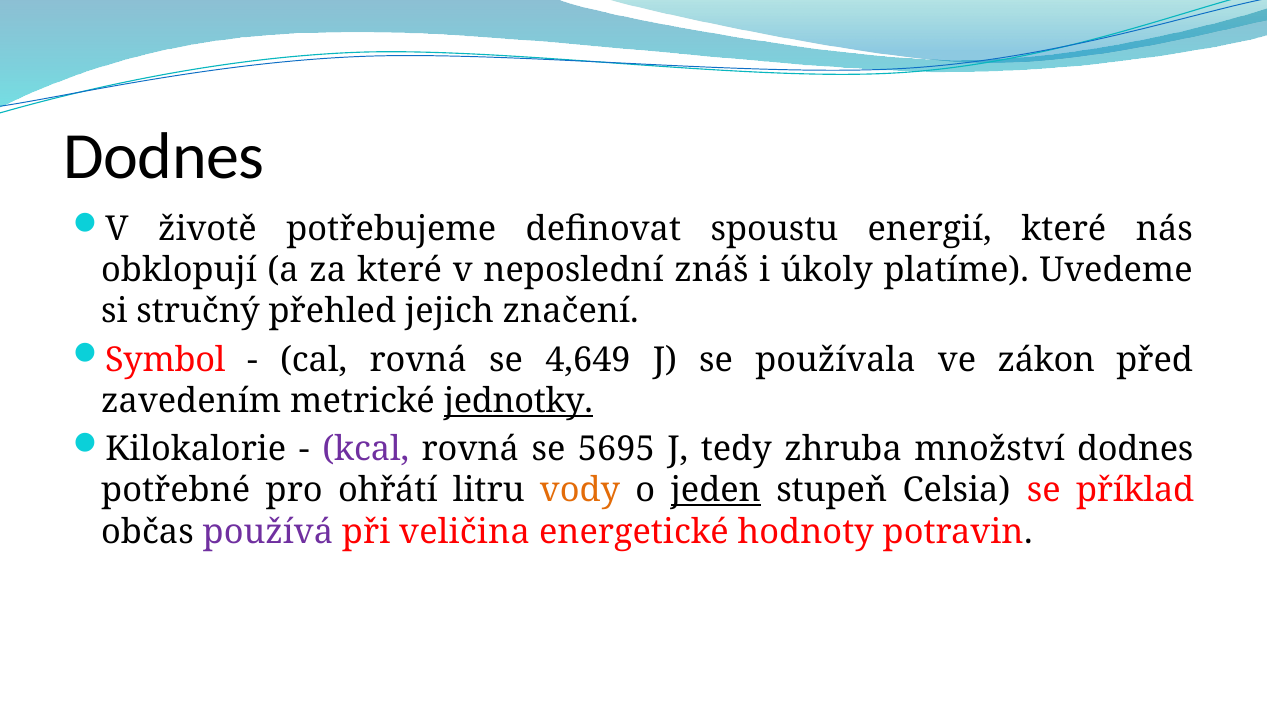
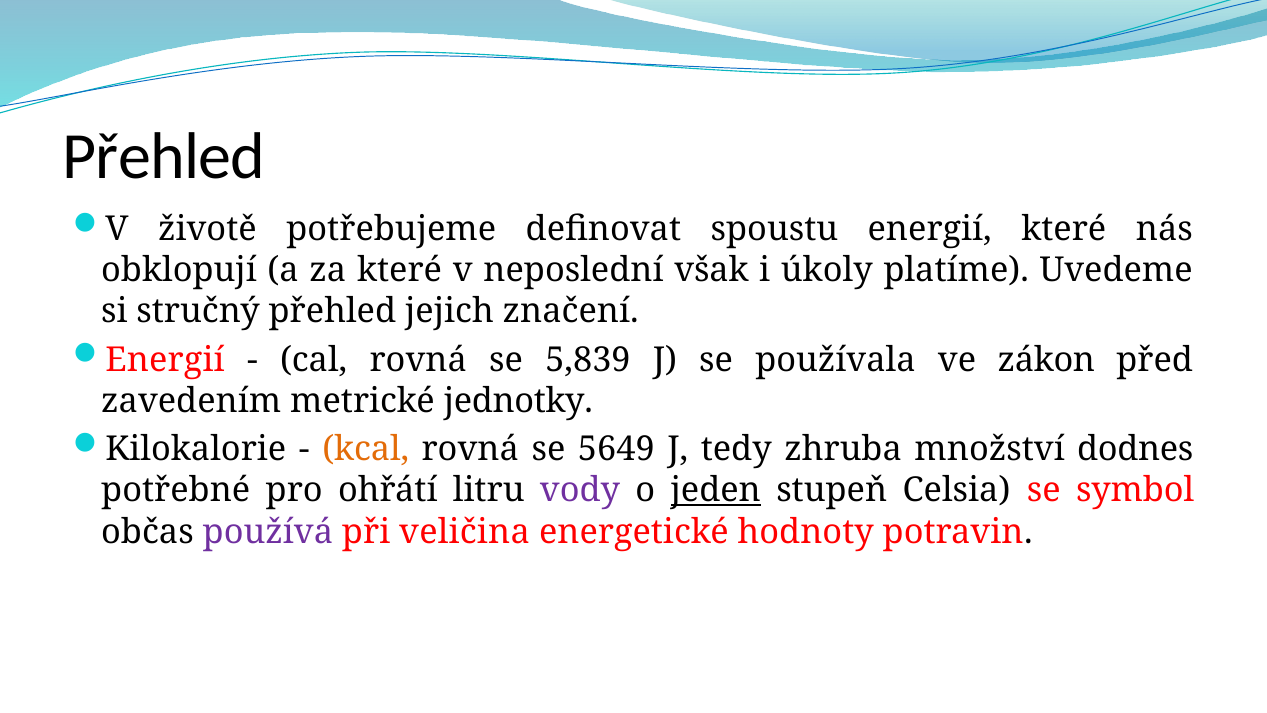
Dodnes: Dodnes -> Přehled (164, 157)
znáš: znáš -> však (711, 270)
Symbol: Symbol -> Energií (165, 360)
4,649: 4,649 -> 5,839 (588, 360)
jednotky underline: present -> none (518, 401)
kcal colour: purple -> orange (366, 449)
5695: 5695 -> 5649 (616, 449)
vody colour: orange -> purple (580, 490)
příklad: příklad -> symbol (1135, 490)
